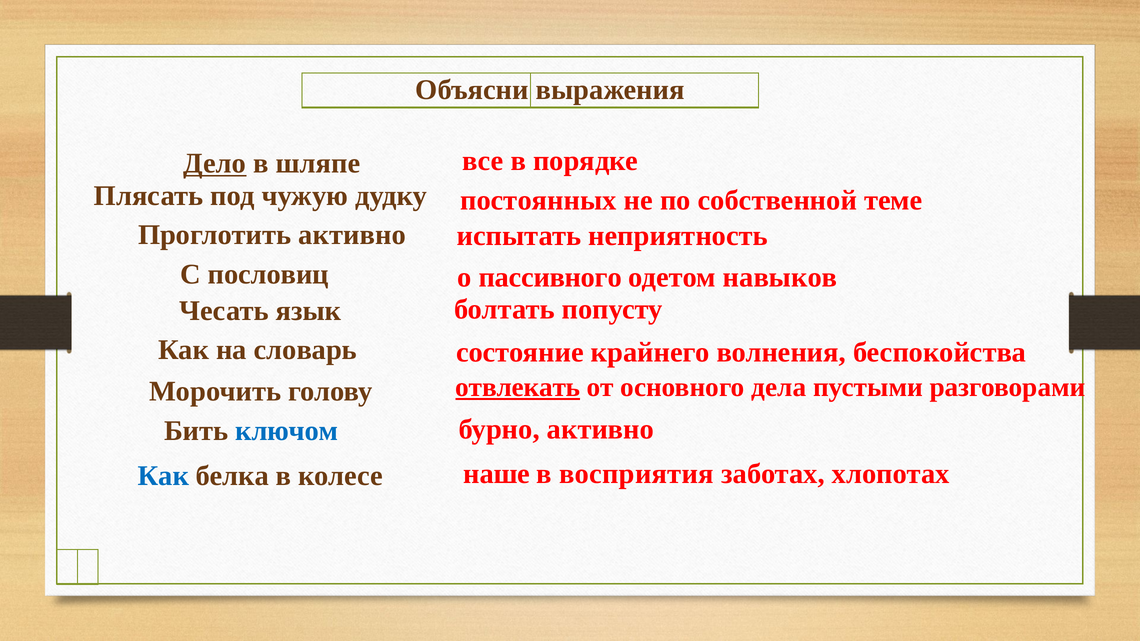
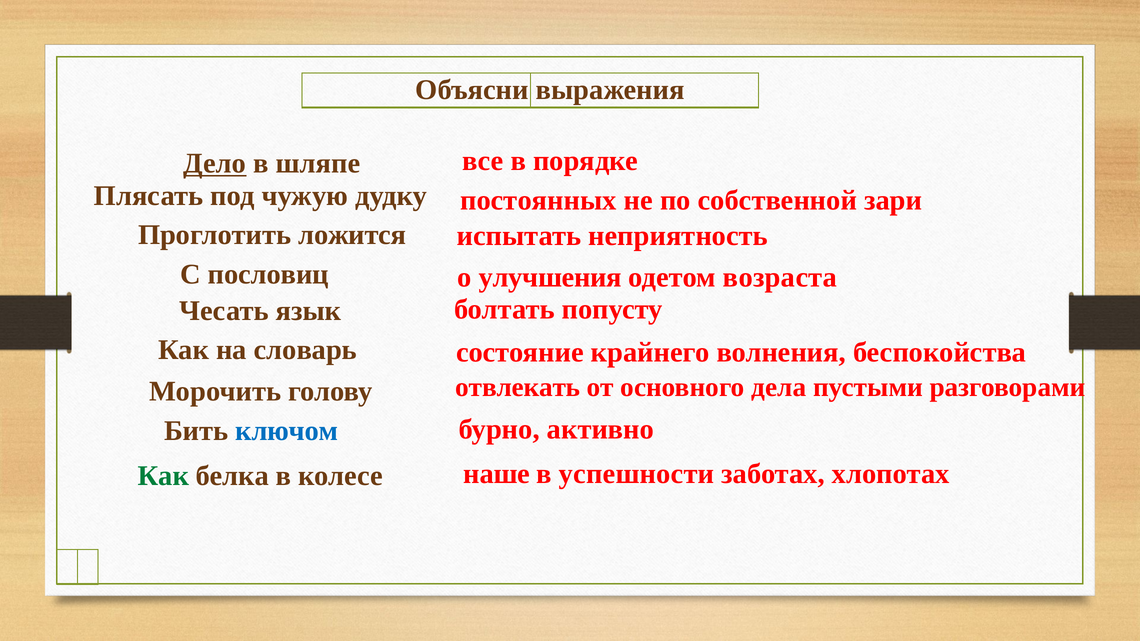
теме: теме -> зари (893, 200)
Проглотить активно: активно -> ложится (352, 235)
пассивного: пассивного -> улучшения (550, 277)
навыков: навыков -> возраста (780, 277)
отвлекать underline: present -> none (518, 387)
Как colour: blue -> green (163, 476)
восприятия: восприятия -> успешности (637, 474)
